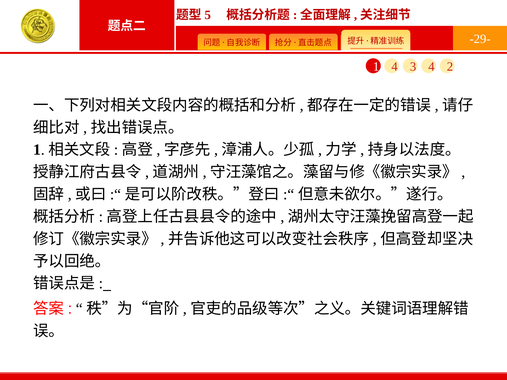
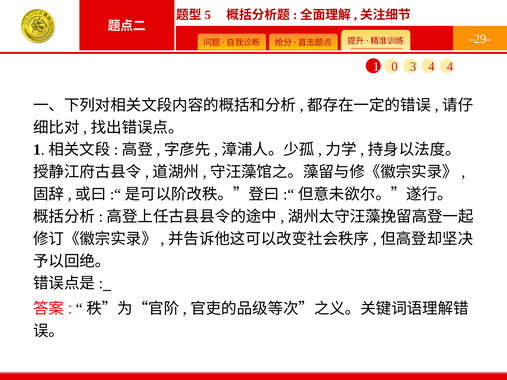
1 4: 4 -> 0 (395, 67)
4 2: 2 -> 4 (450, 67)
